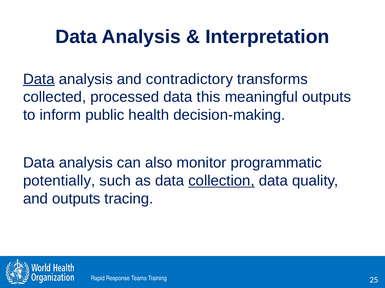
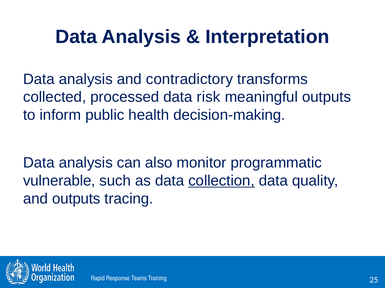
Data underline: present -> none (39, 79)
this: this -> risk (209, 97)
potentially: potentially -> vulnerable (59, 181)
